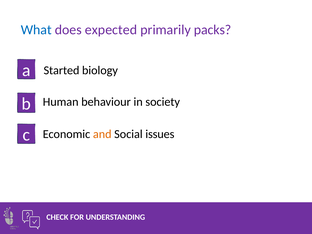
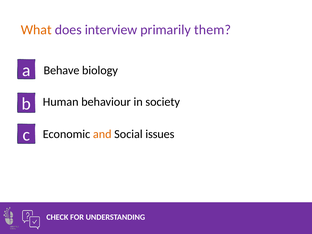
What colour: blue -> orange (36, 30)
expected: expected -> interview (111, 30)
packs: packs -> them (213, 30)
Started: Started -> Behave (61, 70)
